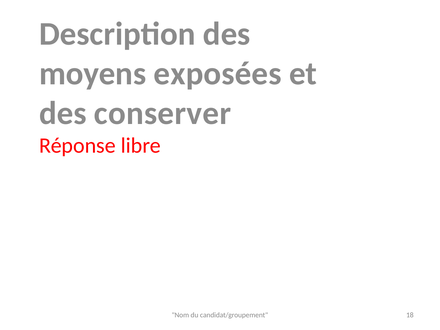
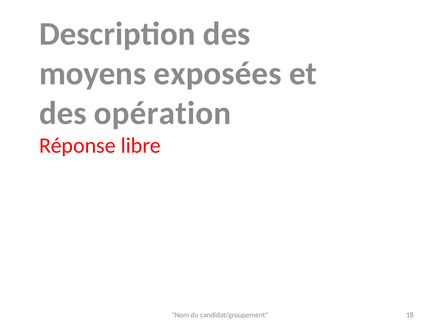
conserver: conserver -> opération (163, 113)
